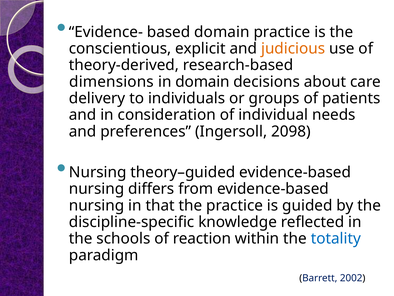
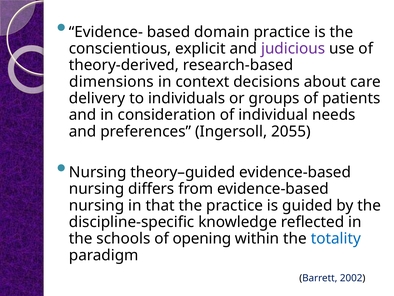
judicious colour: orange -> purple (293, 48)
in domain: domain -> context (202, 82)
2098: 2098 -> 2055 (291, 131)
reaction: reaction -> opening (202, 238)
